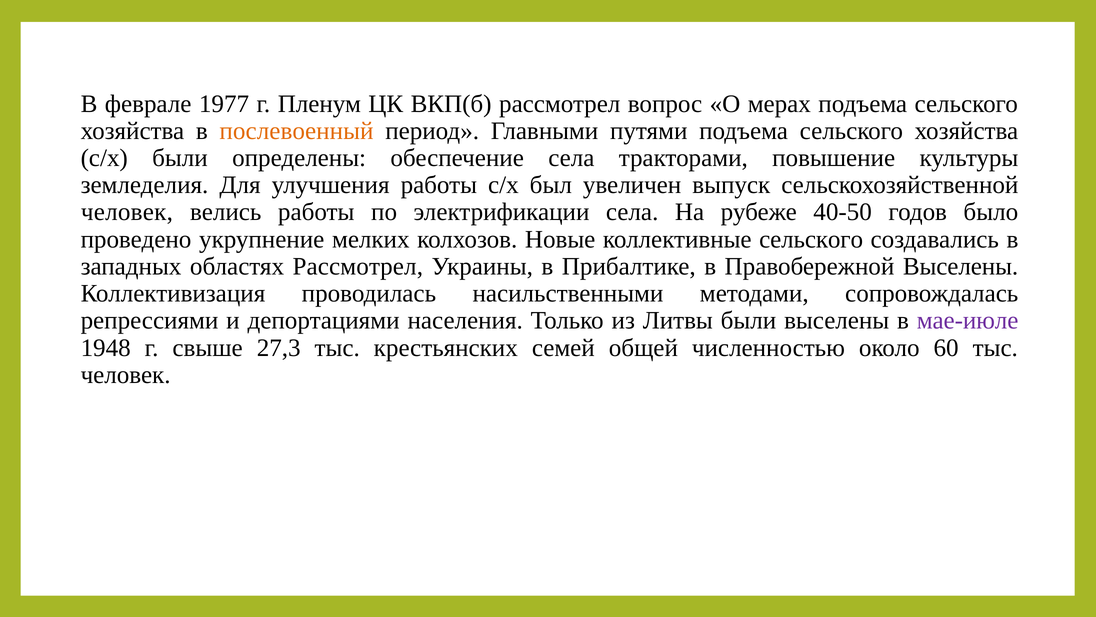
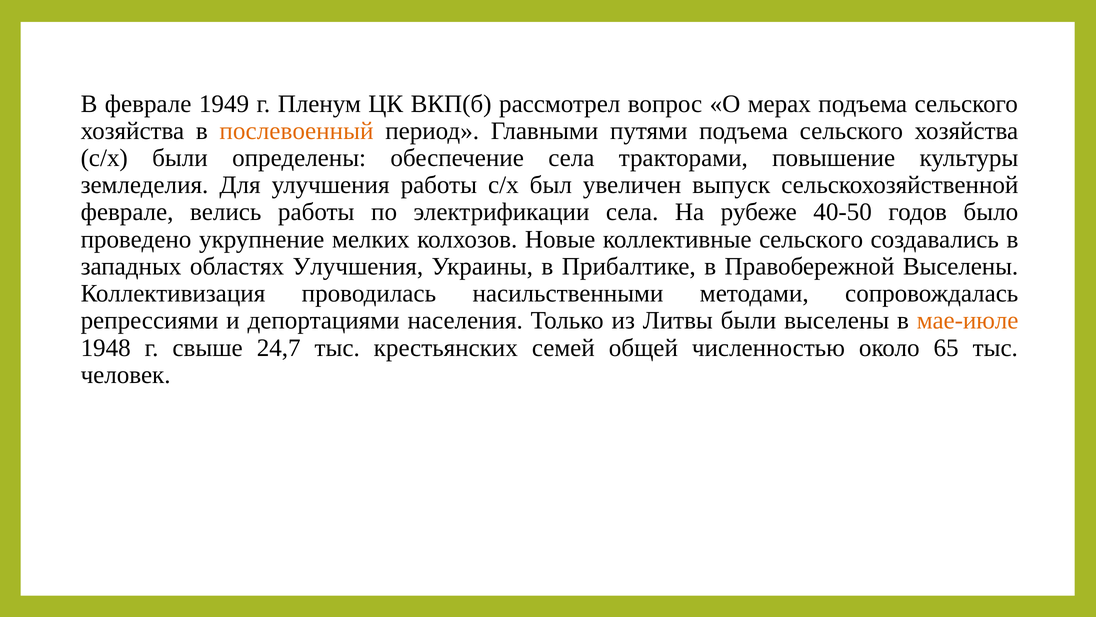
1977: 1977 -> 1949 (224, 104)
человек: человек -> феврале (127, 212)
областях Рассмотрел: Рассмотрел -> Улучшения (358, 266)
мае-июле colour: purple -> orange (968, 320)
27,3: 27,3 -> 24,7 (279, 347)
60: 60 -> 65 (946, 347)
